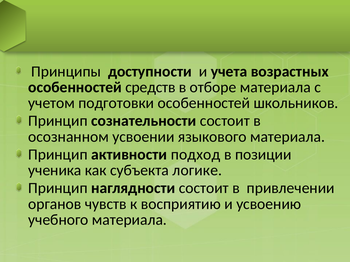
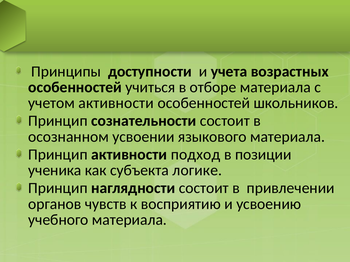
средств: средств -> учиться (150, 87)
учетом подготовки: подготовки -> активности (116, 103)
